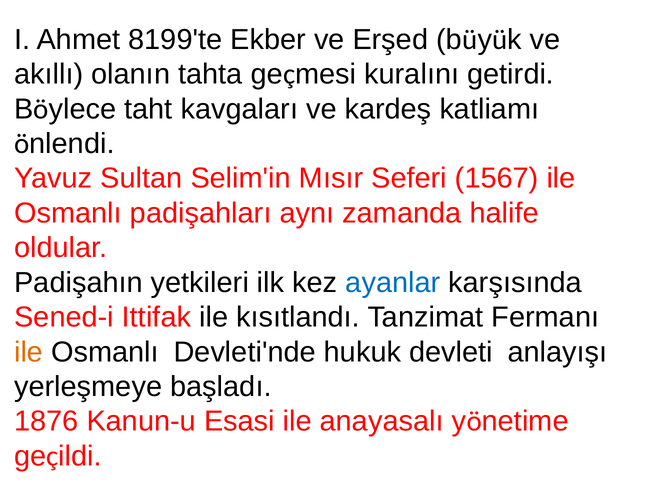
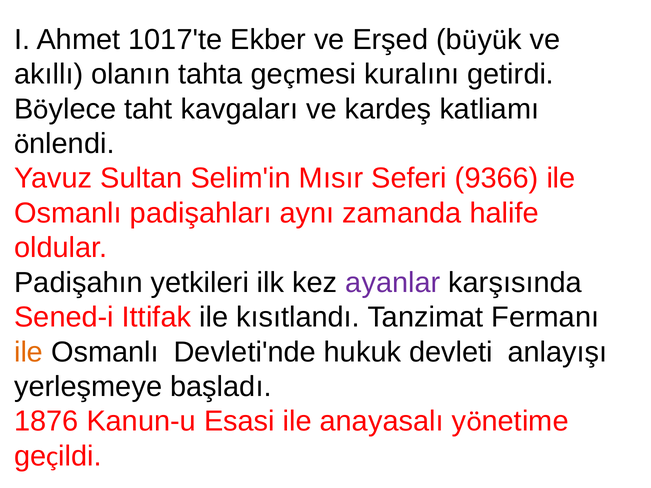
8199'te: 8199'te -> 1017'te (175, 40)
1567: 1567 -> 9366 (497, 179)
ayanlar colour: blue -> purple (393, 283)
